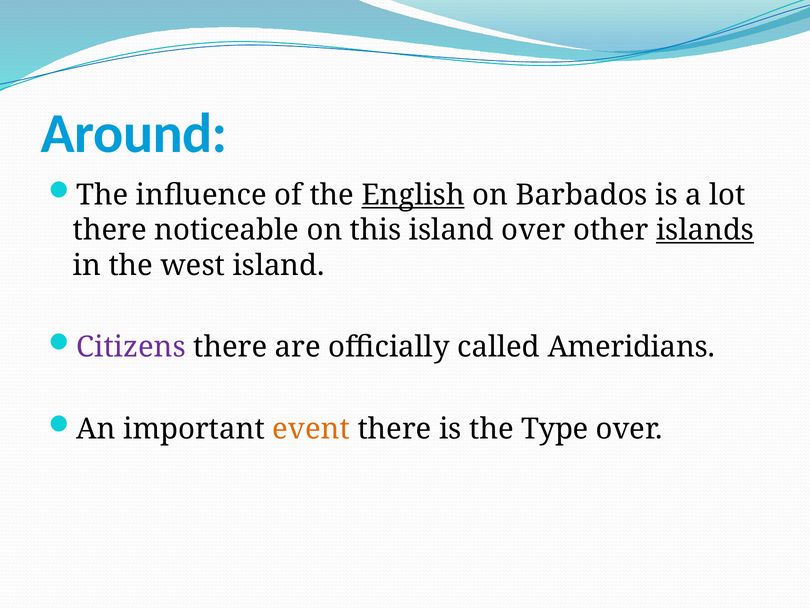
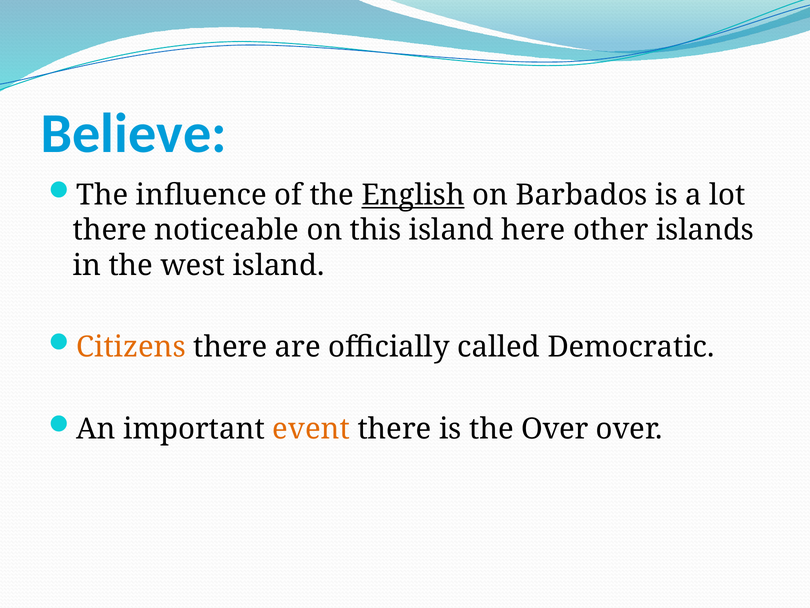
Around: Around -> Believe (134, 134)
island over: over -> here (533, 230)
islands underline: present -> none (705, 230)
Citizens colour: purple -> orange (131, 347)
Ameridians: Ameridians -> Democratic (631, 347)
the Type: Type -> Over (555, 429)
